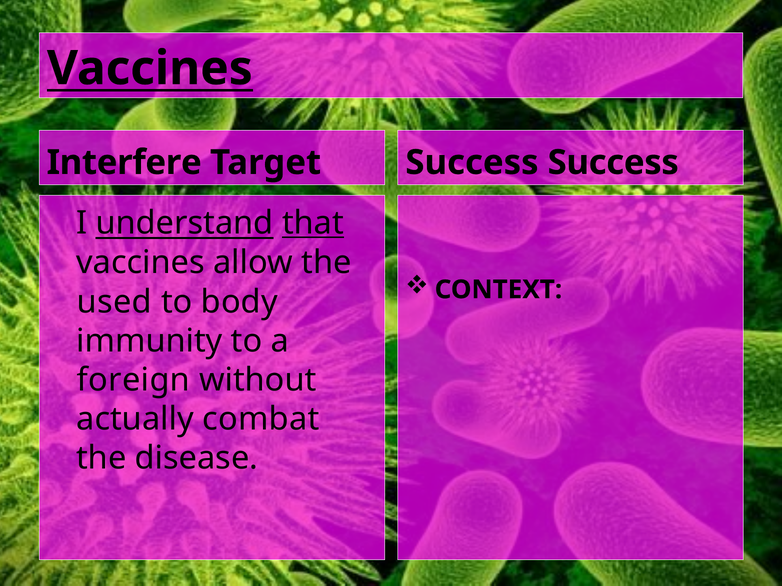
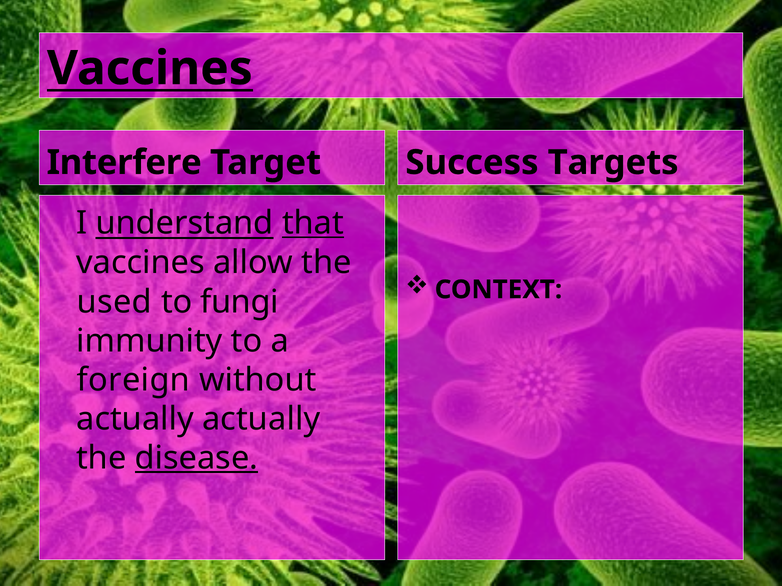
Success Success: Success -> Targets (613, 163)
body: body -> fungi (240, 302)
actually combat: combat -> actually (261, 419)
disease underline: none -> present (197, 458)
